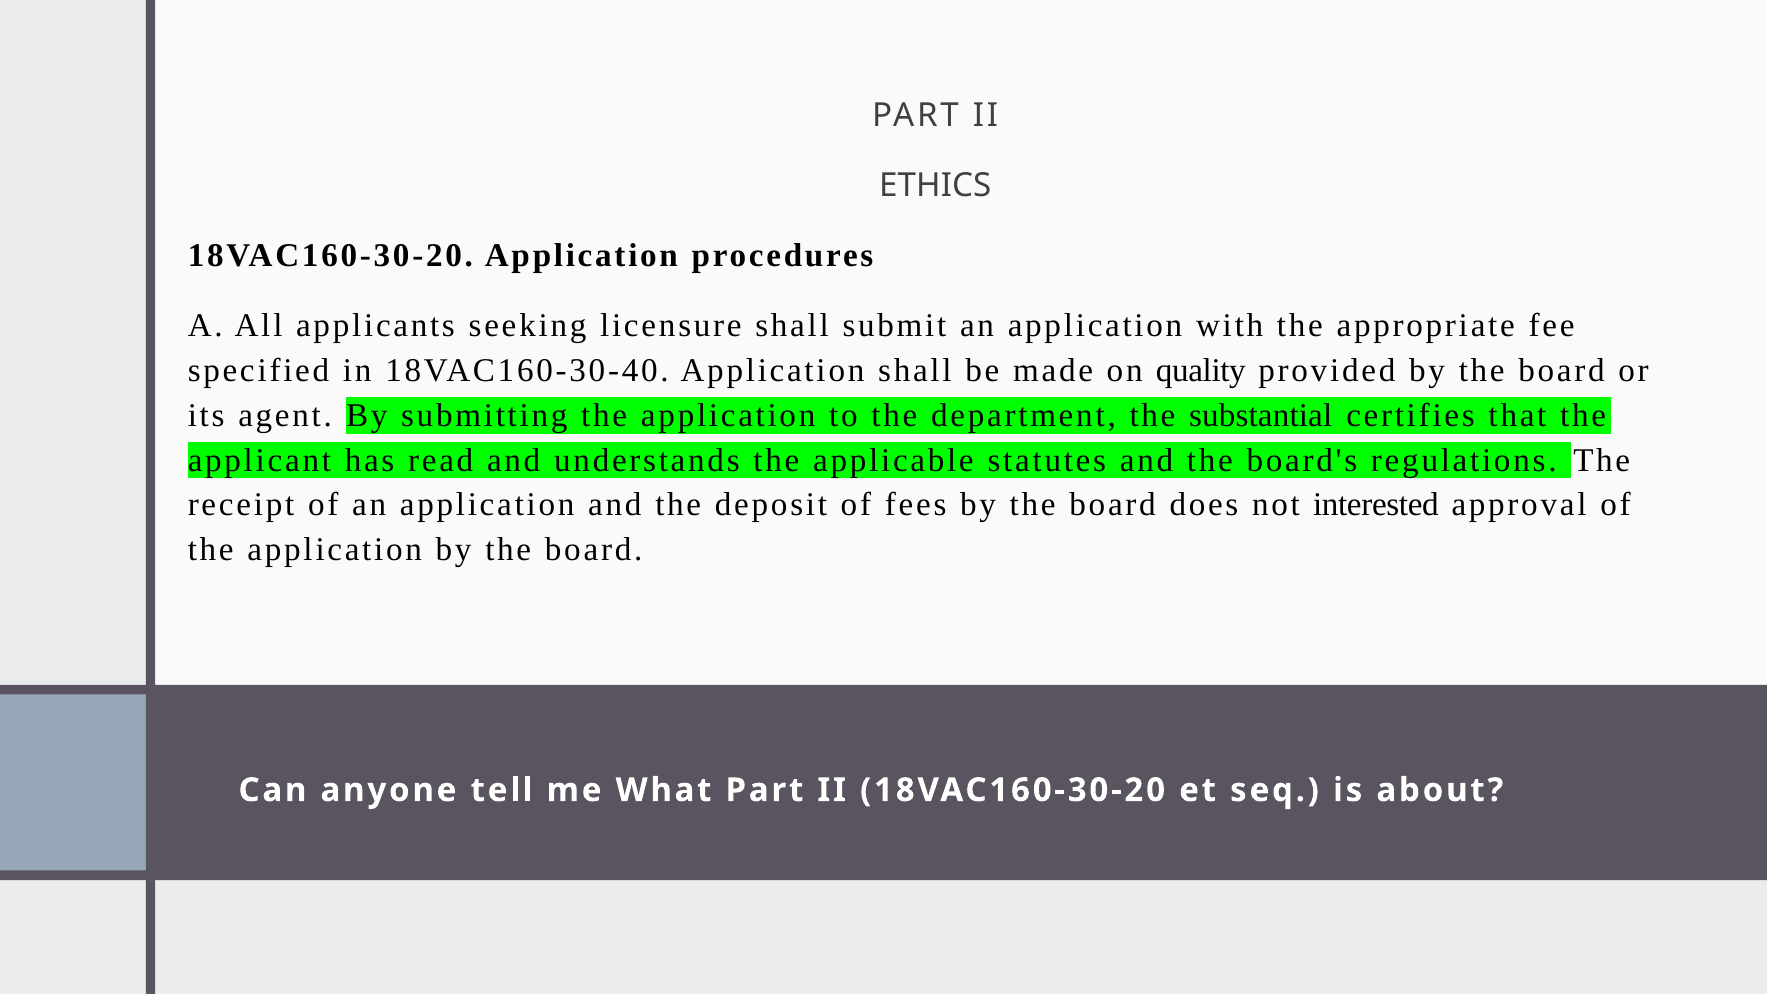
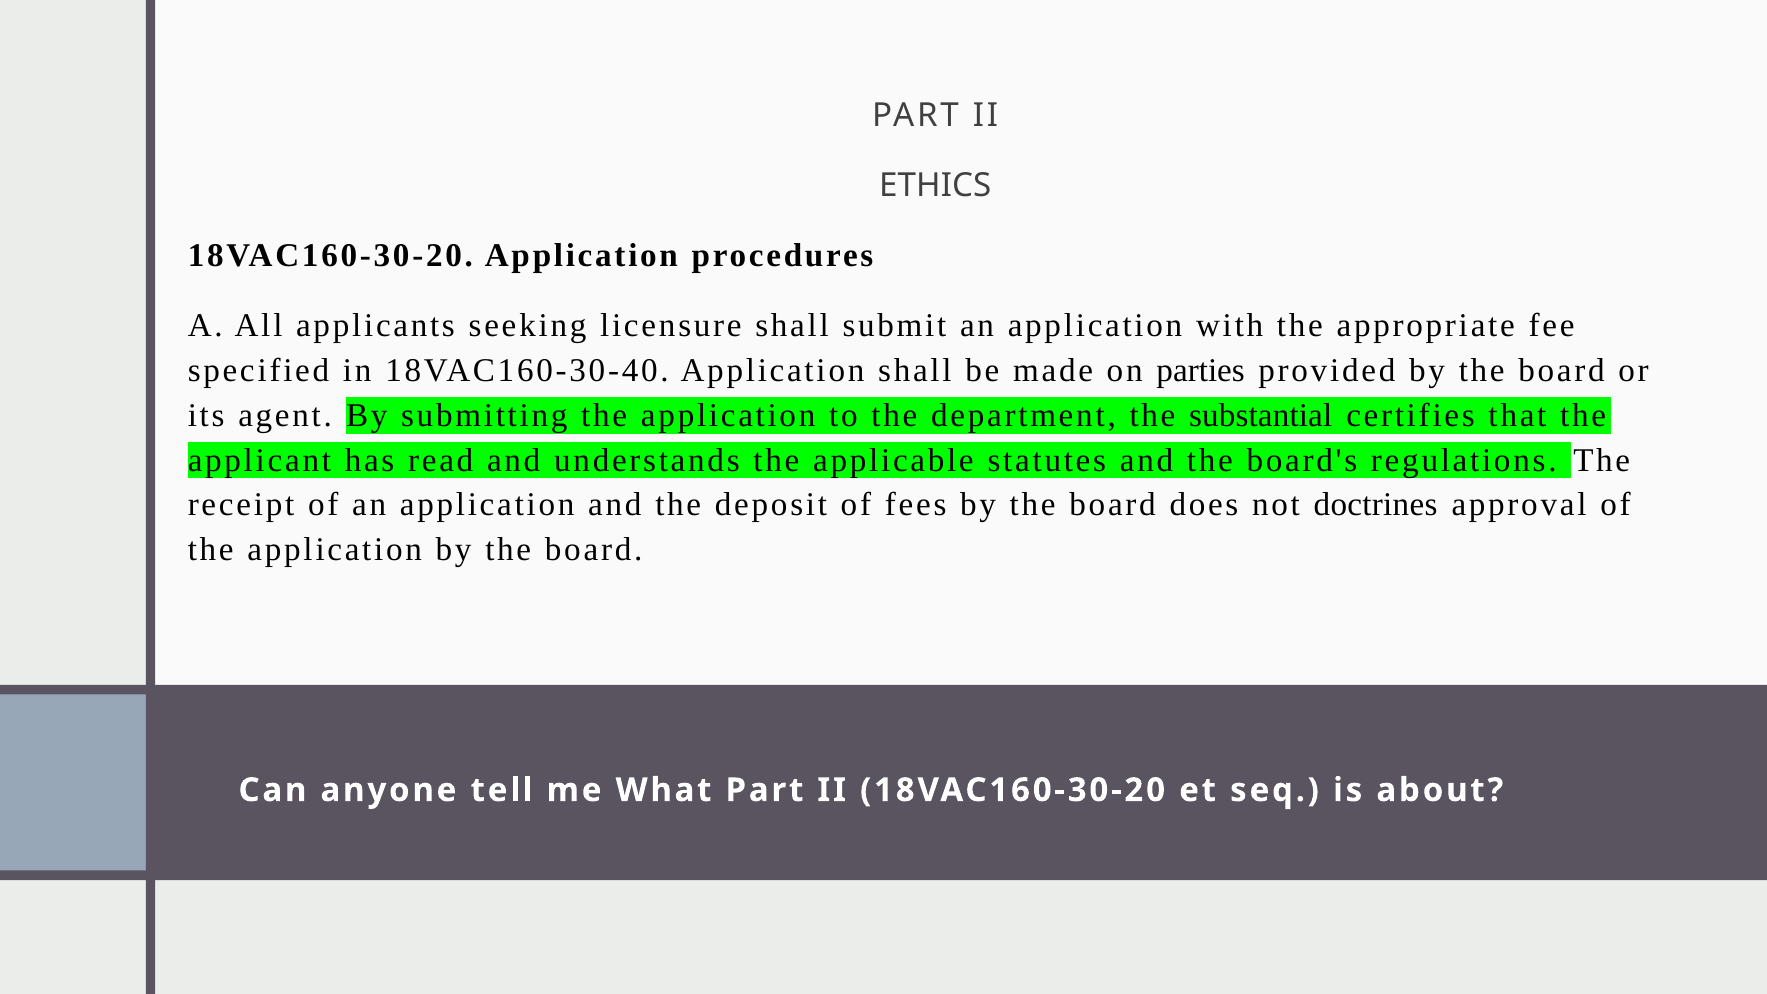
quality: quality -> parties (1201, 371)
interested: interested -> doctrines (1376, 505)
